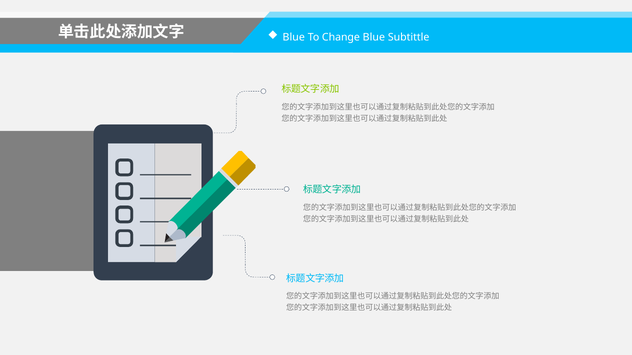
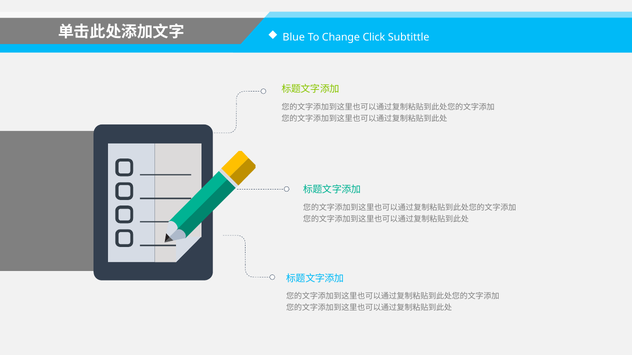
Change Blue: Blue -> Click (374, 37)
